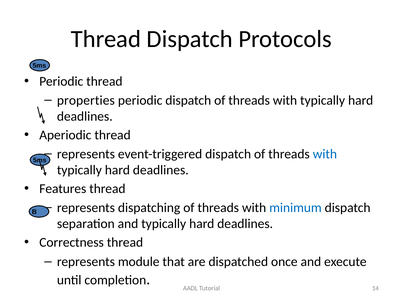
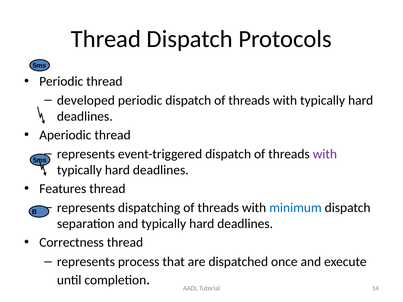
properties: properties -> developed (86, 100)
with colour: blue -> purple (325, 154)
module: module -> process (139, 262)
